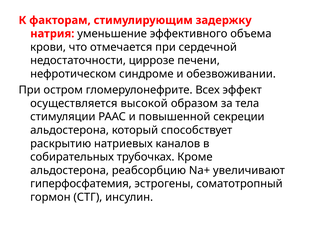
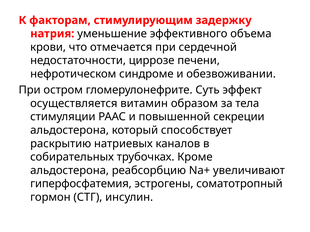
Всех: Всех -> Суть (208, 90)
высокой: высокой -> витамин (144, 104)
